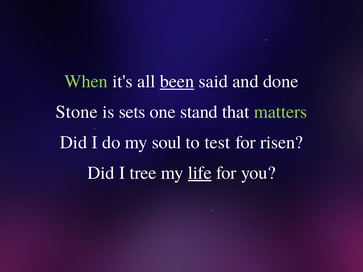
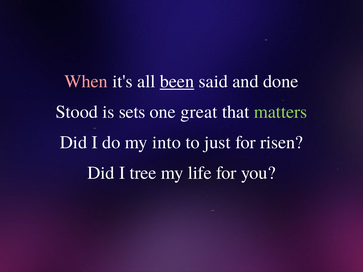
When colour: light green -> pink (86, 82)
Stone: Stone -> Stood (77, 112)
stand: stand -> great (199, 112)
soul: soul -> into (166, 142)
test: test -> just (217, 142)
life underline: present -> none (200, 173)
